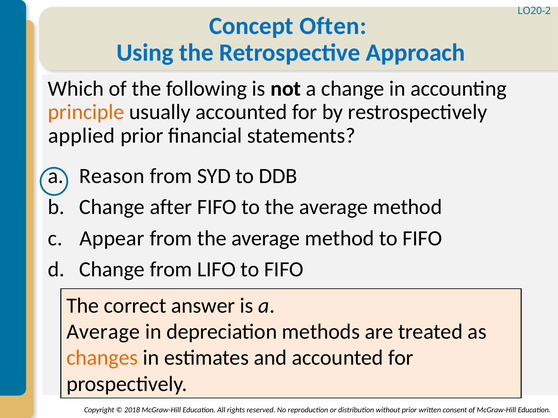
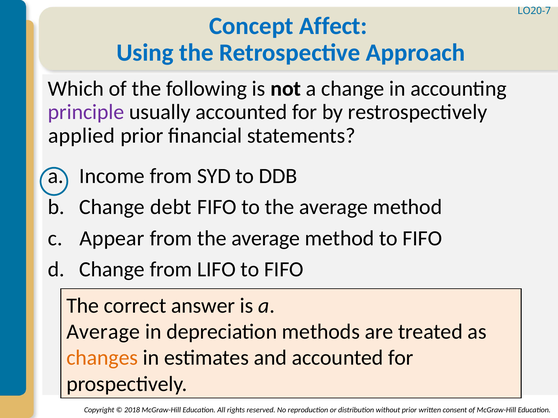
LO20-2: LO20-2 -> LO20-7 (534, 11)
Often: Often -> Affect (333, 26)
principle colour: orange -> purple (86, 112)
Reason: Reason -> Income (112, 176)
after: after -> debt (171, 207)
